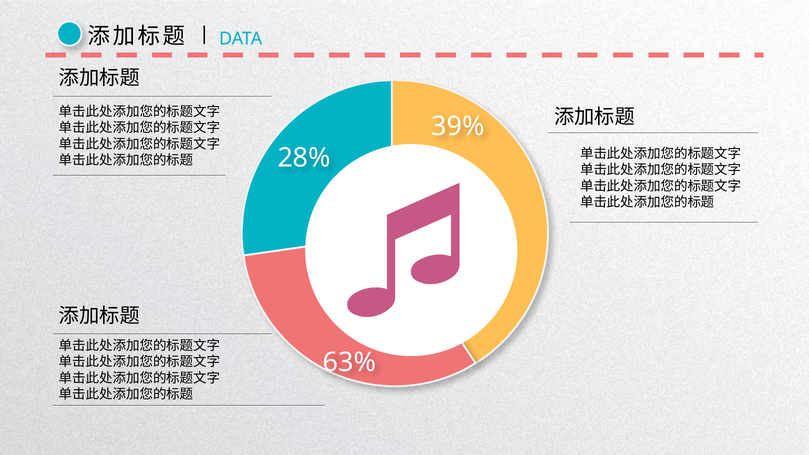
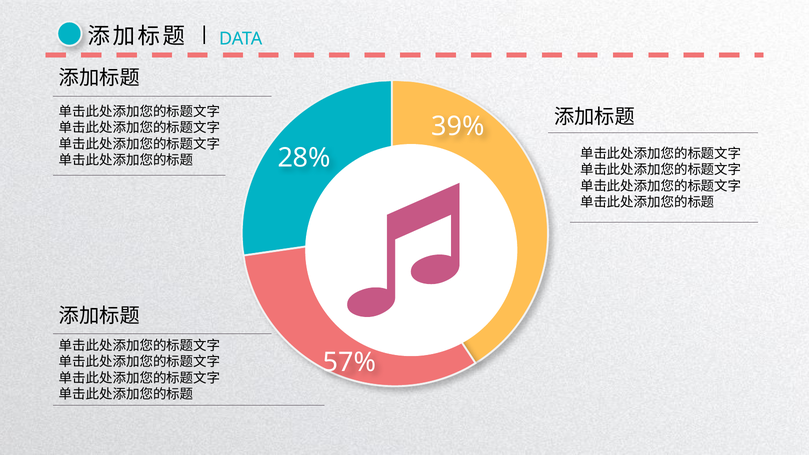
63%: 63% -> 57% (349, 362)
